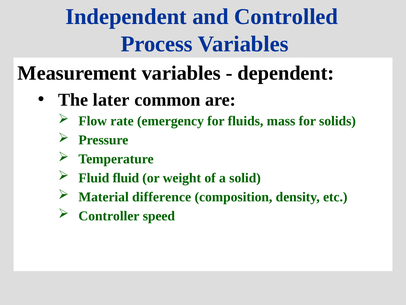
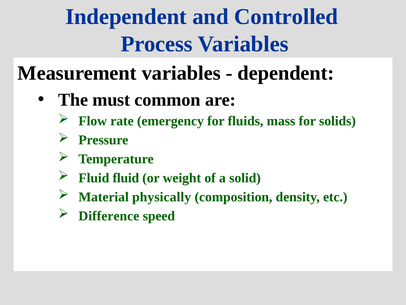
later: later -> must (111, 100)
difference: difference -> physically (162, 197)
Controller: Controller -> Difference (109, 216)
